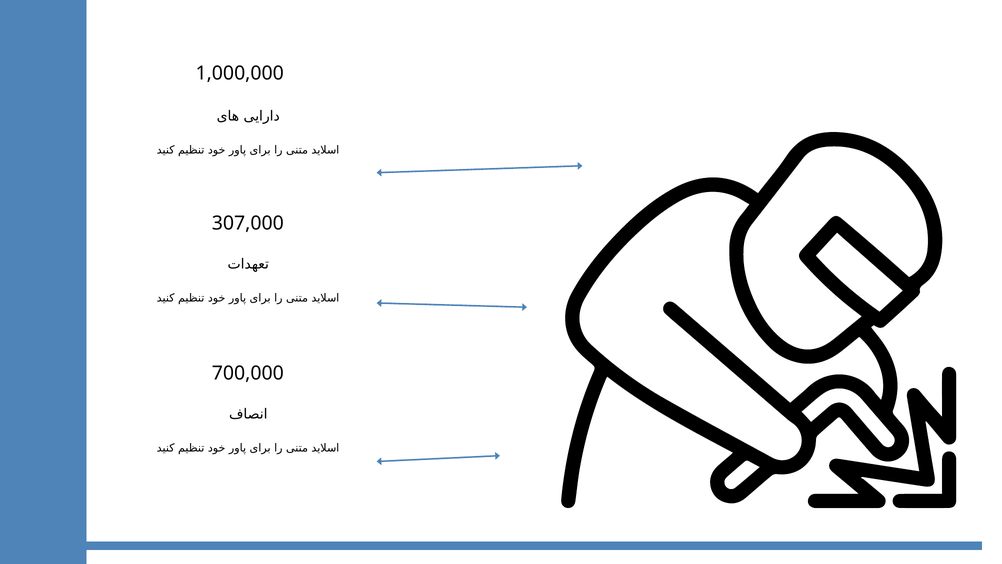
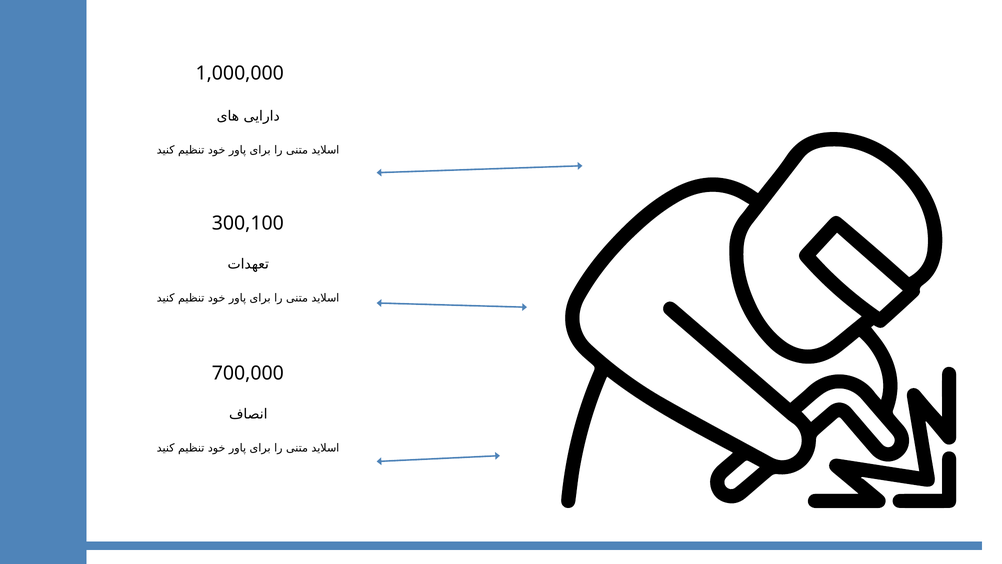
307,000: 307,000 -> 300,100 (248, 223)
